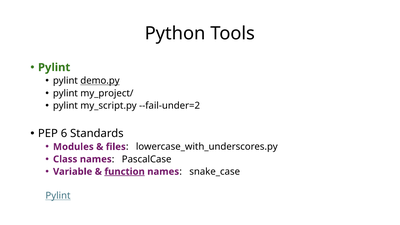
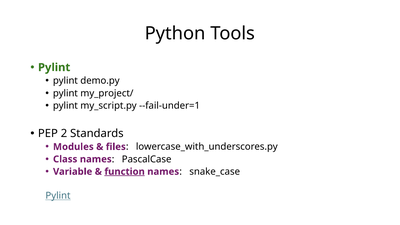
demo.py underline: present -> none (100, 81)
--fail-under=2: --fail-under=2 -> --fail-under=1 (170, 106)
6: 6 -> 2 (64, 133)
